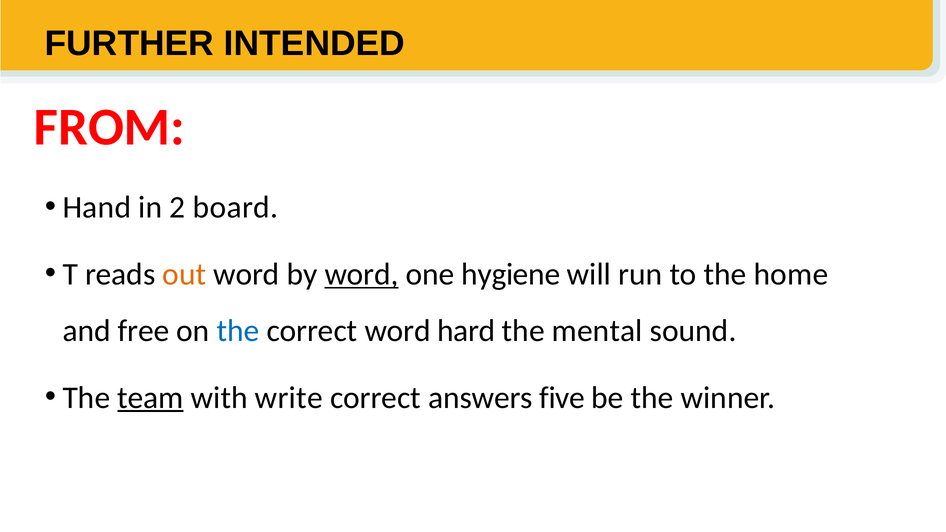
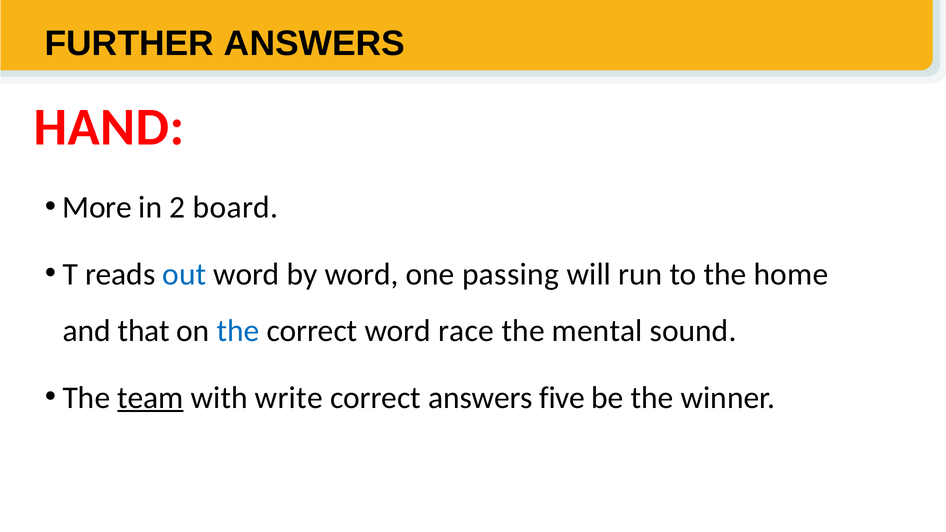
FURTHER INTENDED: INTENDED -> ANSWERS (314, 43)
FROM: FROM -> HAND (109, 127)
Hand: Hand -> More (97, 208)
out colour: orange -> blue (184, 274)
word underline: present -> none (362, 274)
hygiene: hygiene -> passing (510, 274)
free: free -> that (144, 331)
hard: hard -> race (466, 331)
